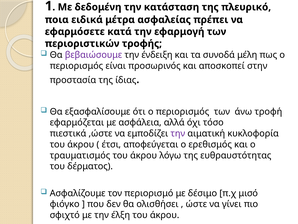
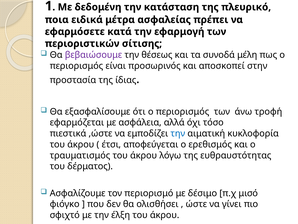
τροφής: τροφής -> σίτισης (142, 44)
ένδειξη: ένδειξη -> θέσεως (157, 55)
την colour: purple -> blue (178, 133)
